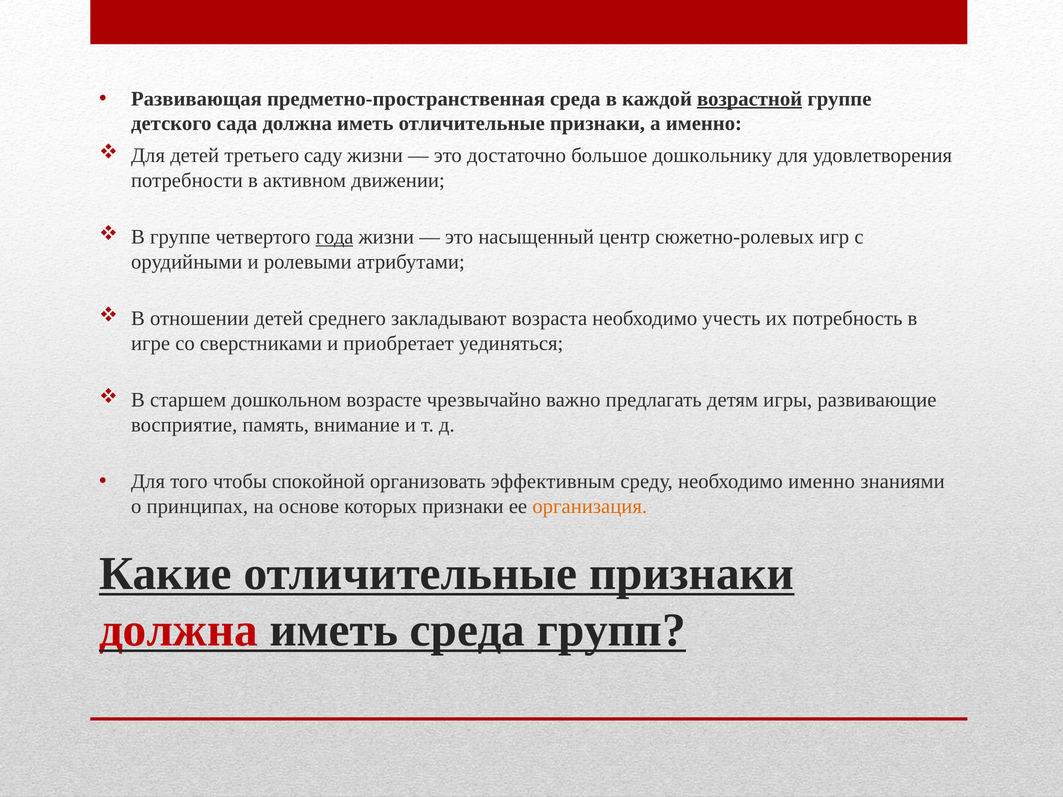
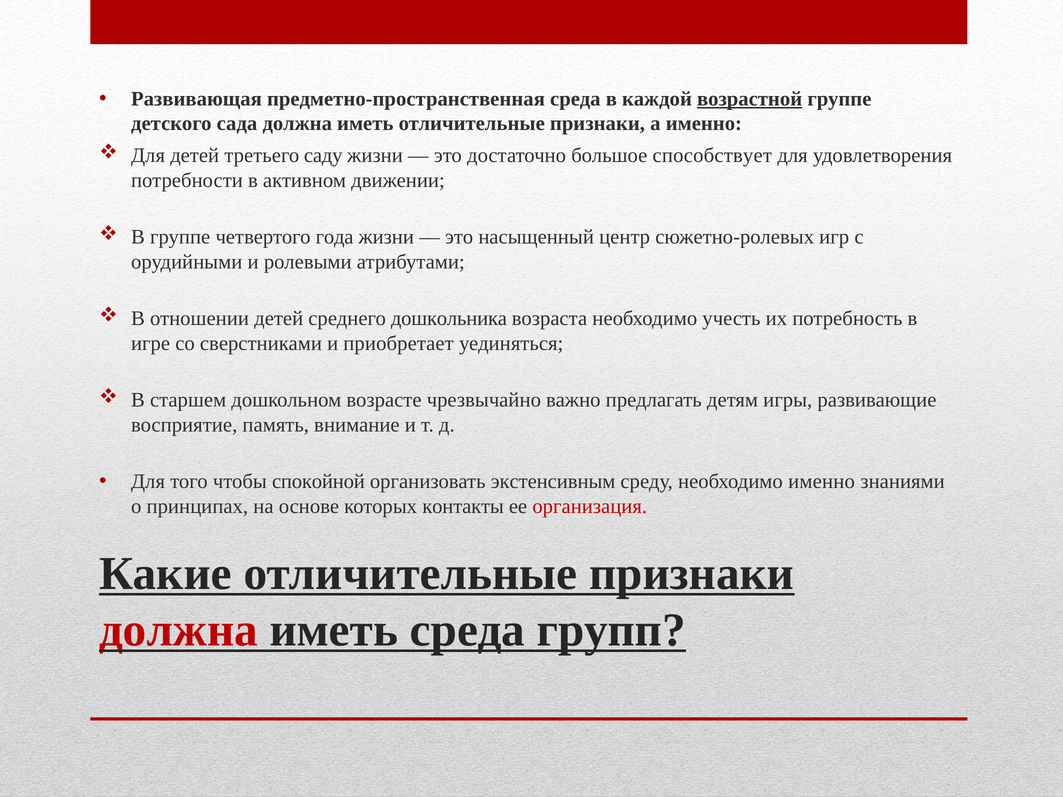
дошкольнику: дошкольнику -> способствует (712, 156)
года underline: present -> none (335, 237)
закладывают: закладывают -> дошкольника (449, 319)
эффективным: эффективным -> экстенсивным (553, 482)
которых признаки: признаки -> контакты (463, 506)
организация colour: orange -> red (590, 506)
